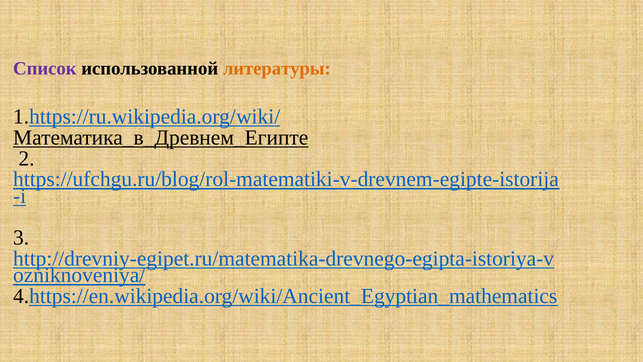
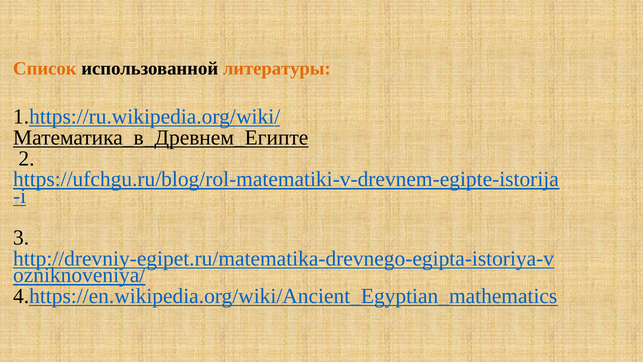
Список colour: purple -> orange (45, 69)
